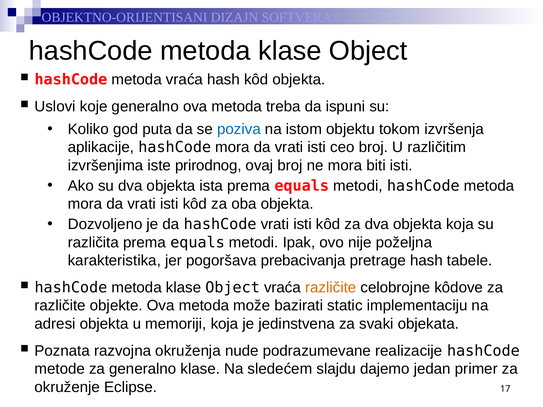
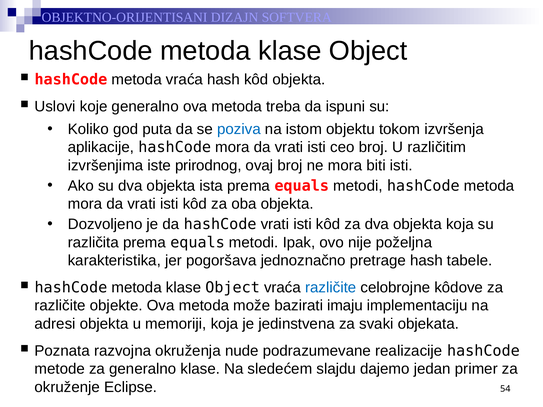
prebacivanja: prebacivanja -> jednoznačno (303, 261)
različite colour: orange -> blue (331, 288)
static: static -> imaju (345, 306)
17: 17 -> 54 (505, 389)
